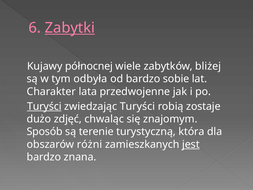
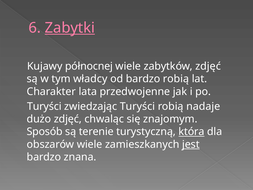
zabytków bliżej: bliżej -> zdjęć (208, 66)
odbyła: odbyła -> władcy (90, 79)
bardzo sobie: sobie -> robią (176, 79)
Turyści underline: present -> none (44, 106)
zostaje: zostaje -> nadaje (203, 106)
która underline: none -> present (191, 132)
obszarów różni: różni -> wiele (90, 144)
